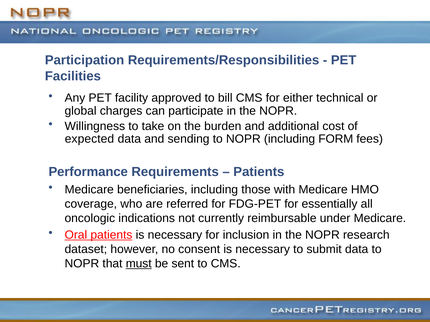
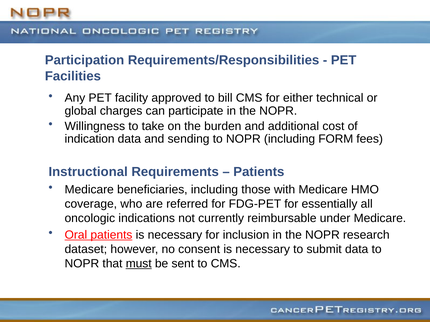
expected: expected -> indication (90, 139)
Performance: Performance -> Instructional (88, 172)
